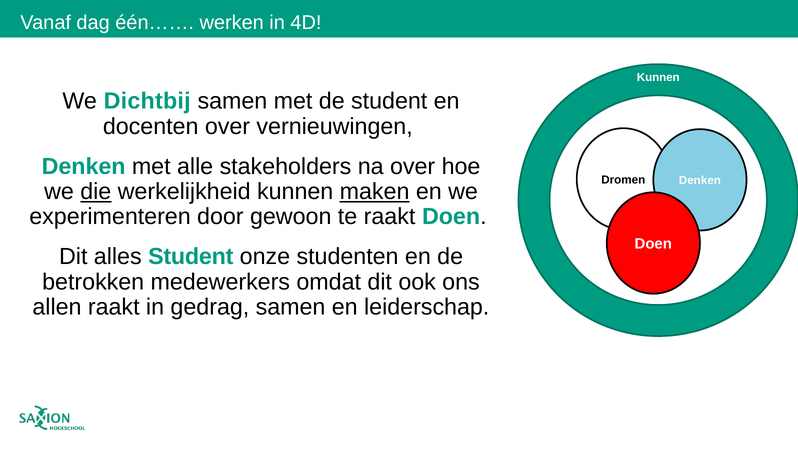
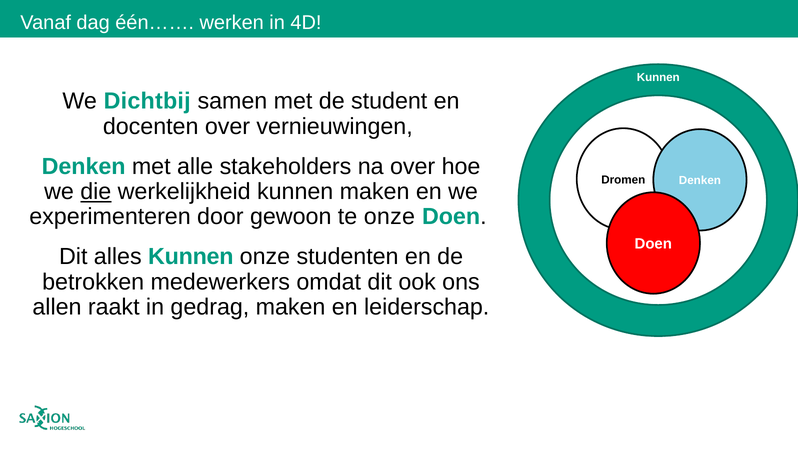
maken underline: present -> none (375, 192)
te raakt: raakt -> onze (389, 217)
alles Student: Student -> Kunnen (191, 257)
gedrag samen: samen -> maken (291, 307)
